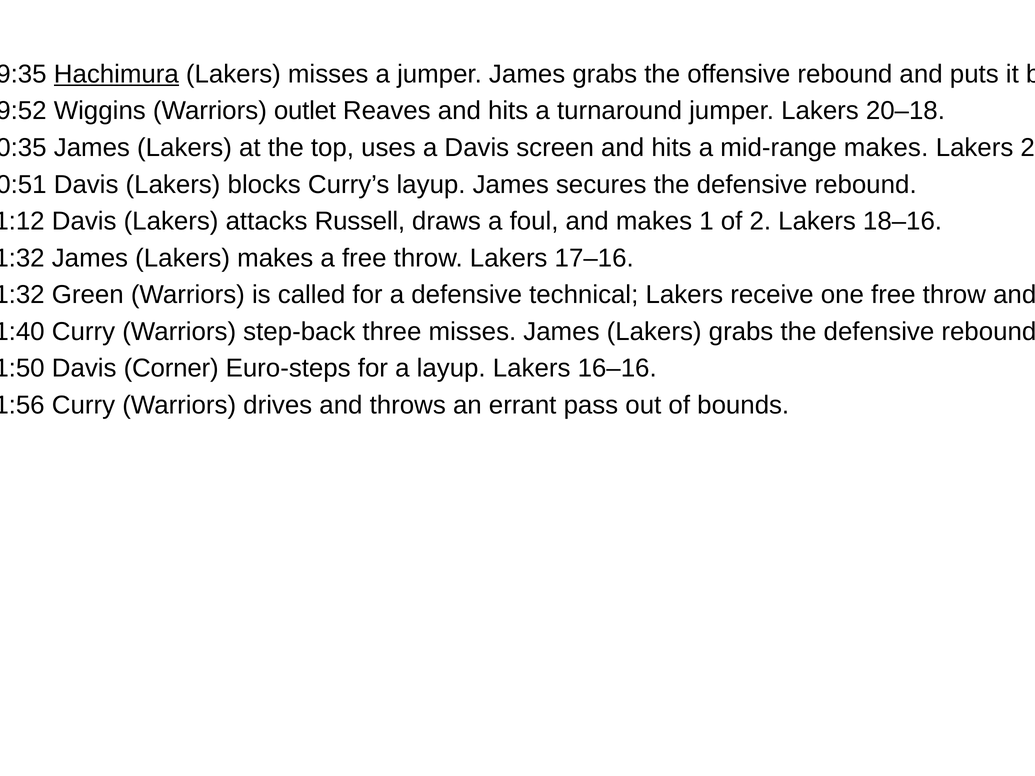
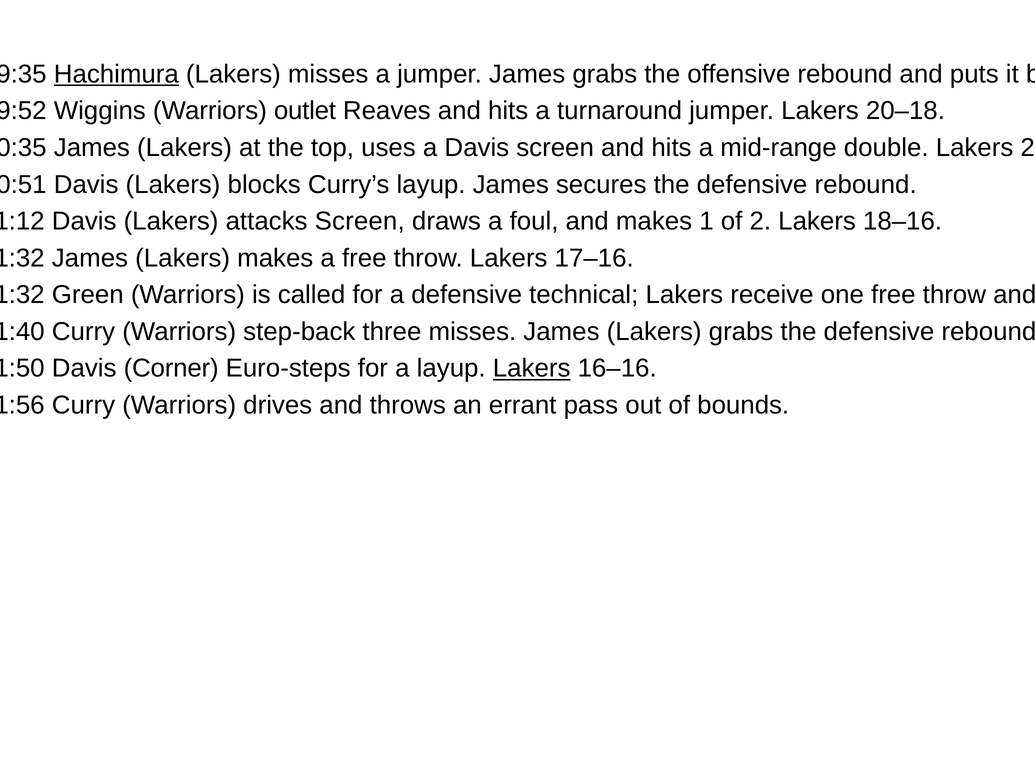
mid-range makes: makes -> double (886, 148)
attacks Russell: Russell -> Screen (360, 221)
Lakers underline: none -> present (532, 369)
